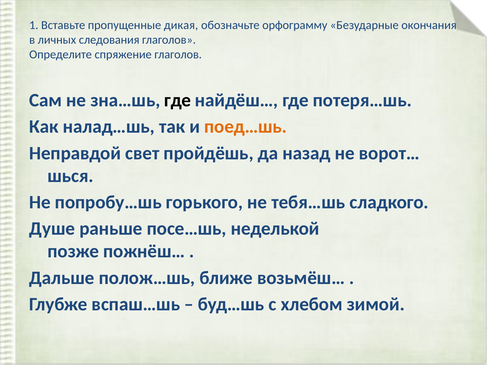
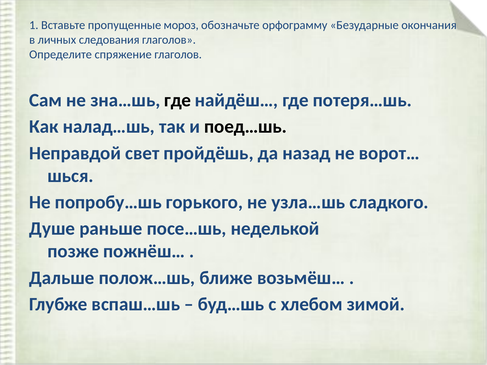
дикая: дикая -> мороз (181, 25)
поед…шь colour: orange -> black (246, 127)
тебя…шь: тебя…шь -> узла…шь (308, 202)
